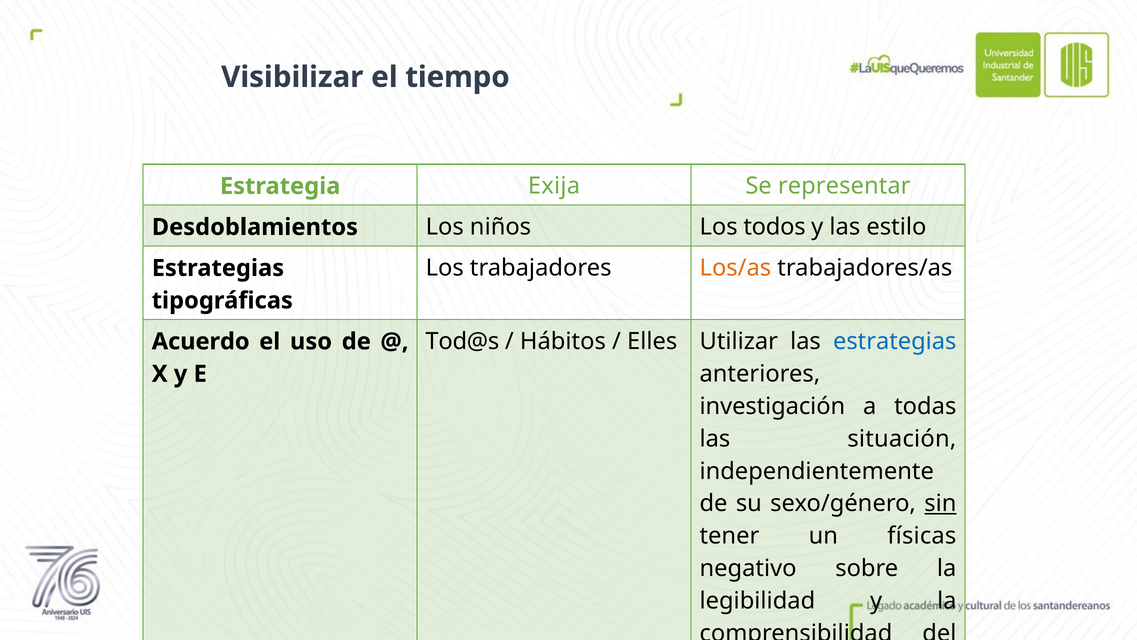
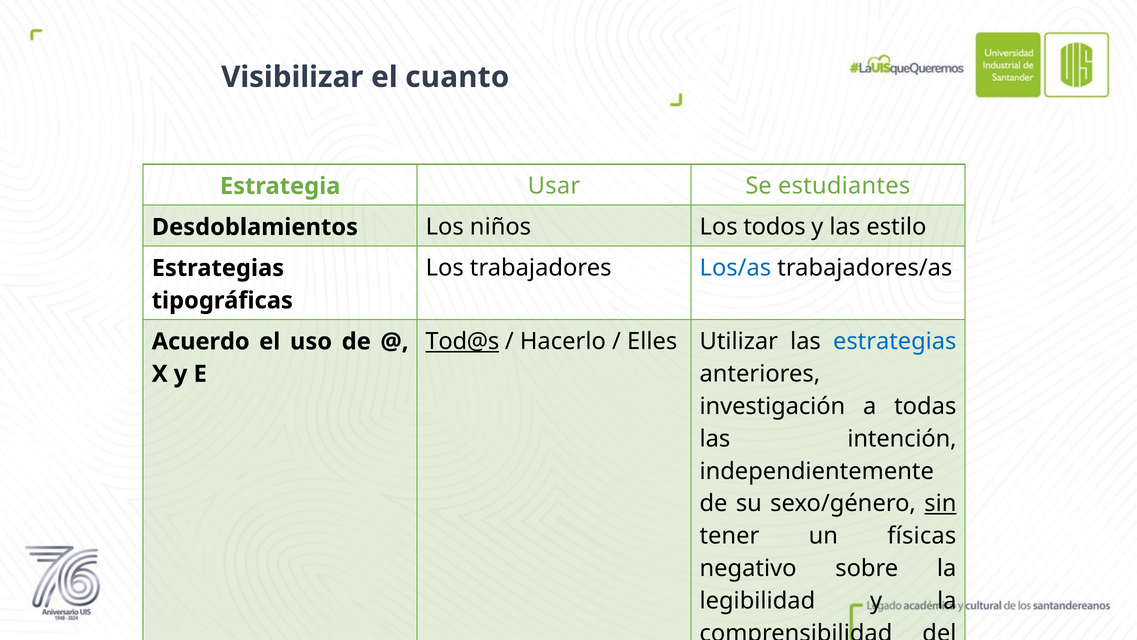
tiempo: tiempo -> cuanto (457, 77)
Exija: Exija -> Usar (554, 186)
representar: representar -> estudiantes (844, 186)
Los/as colour: orange -> blue (735, 268)
Tod@s underline: none -> present (462, 341)
Hábitos: Hábitos -> Hacerlo (563, 341)
situación: situación -> intención (902, 438)
